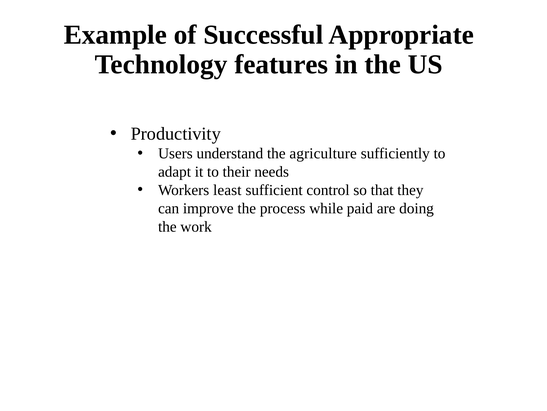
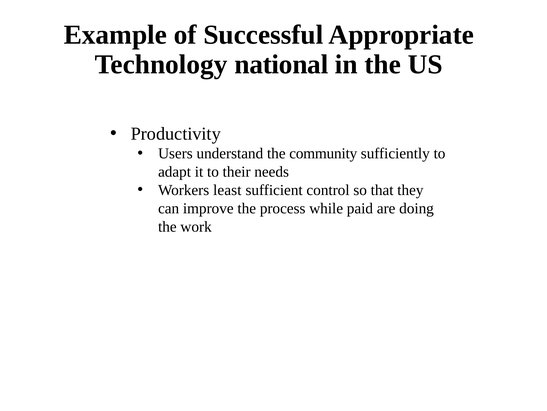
features: features -> national (281, 64)
agriculture: agriculture -> community (323, 153)
